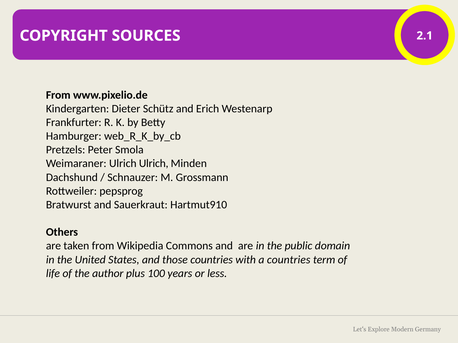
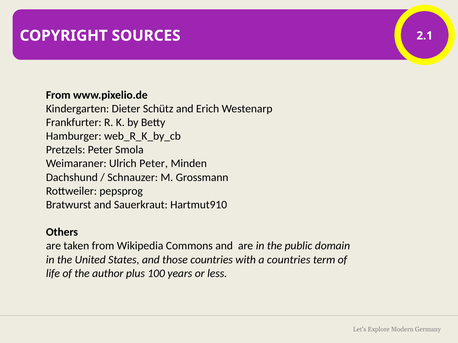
Ulrich Ulrich: Ulrich -> Peter (154, 164)
